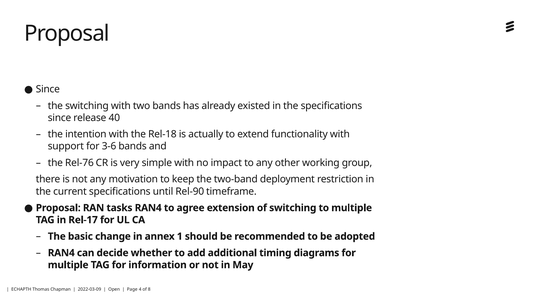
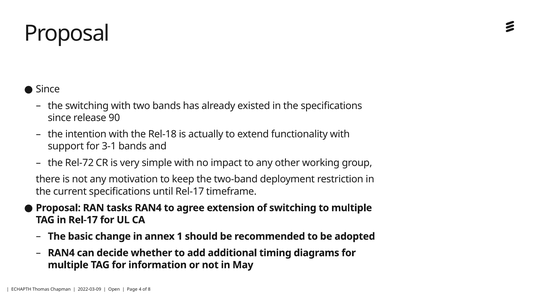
40: 40 -> 90 (114, 118)
3-6: 3-6 -> 3-1 (109, 146)
Rel-76: Rel-76 -> Rel-72 (79, 163)
until Rel-90: Rel-90 -> Rel-17 (190, 191)
